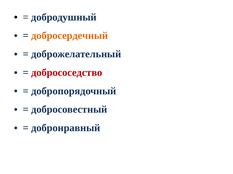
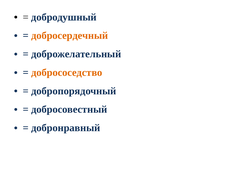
добрососедство colour: red -> orange (67, 73)
